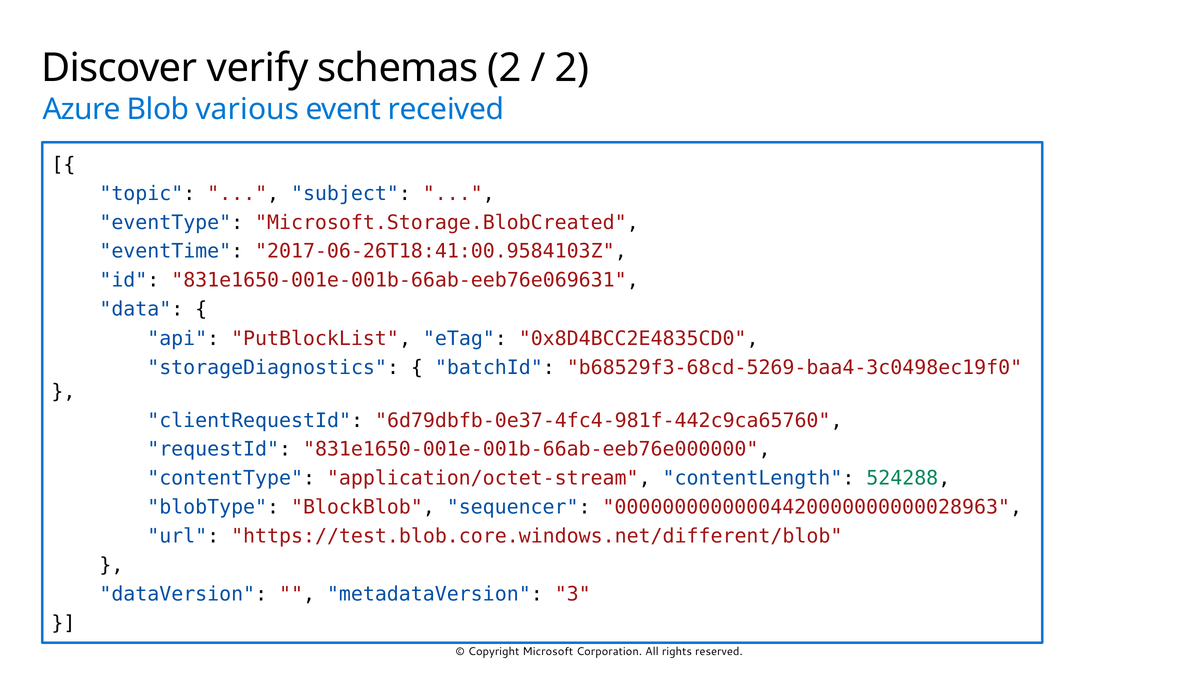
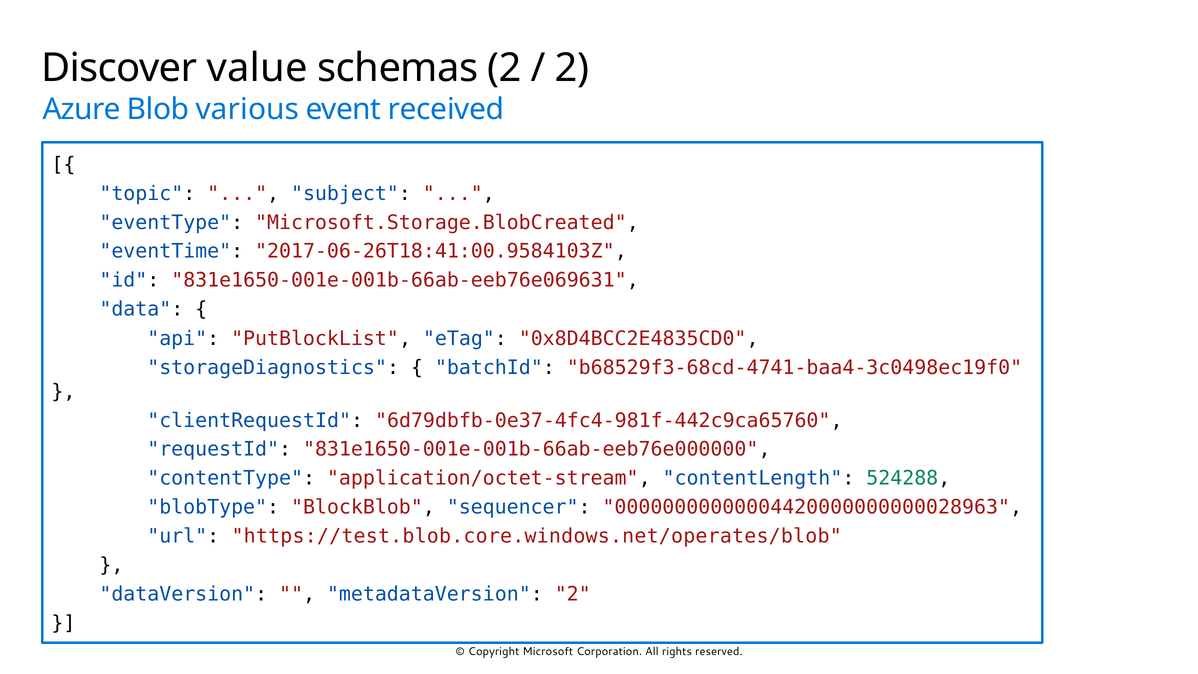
verify: verify -> value (257, 68)
b68529f3-68cd-5269-baa4-3c0498ec19f0: b68529f3-68cd-5269-baa4-3c0498ec19f0 -> b68529f3-68cd-4741-baa4-3c0498ec19f0 (794, 367)
https://test.blob.core.windows.net/different/blob: https://test.blob.core.windows.net/different/blob -> https://test.blob.core.windows.net/operates/blob (537, 536)
metadataVersion 3: 3 -> 2 (573, 594)
